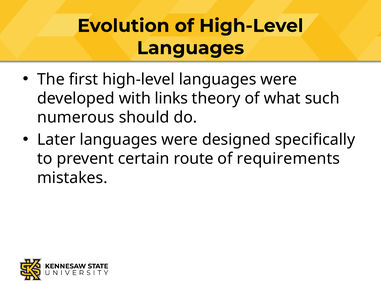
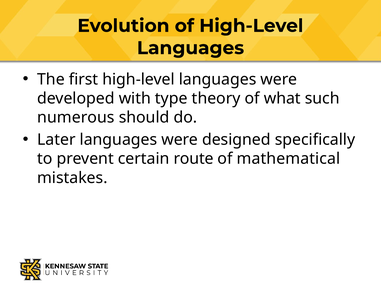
links: links -> type (171, 98)
requirements: requirements -> mathematical (288, 159)
